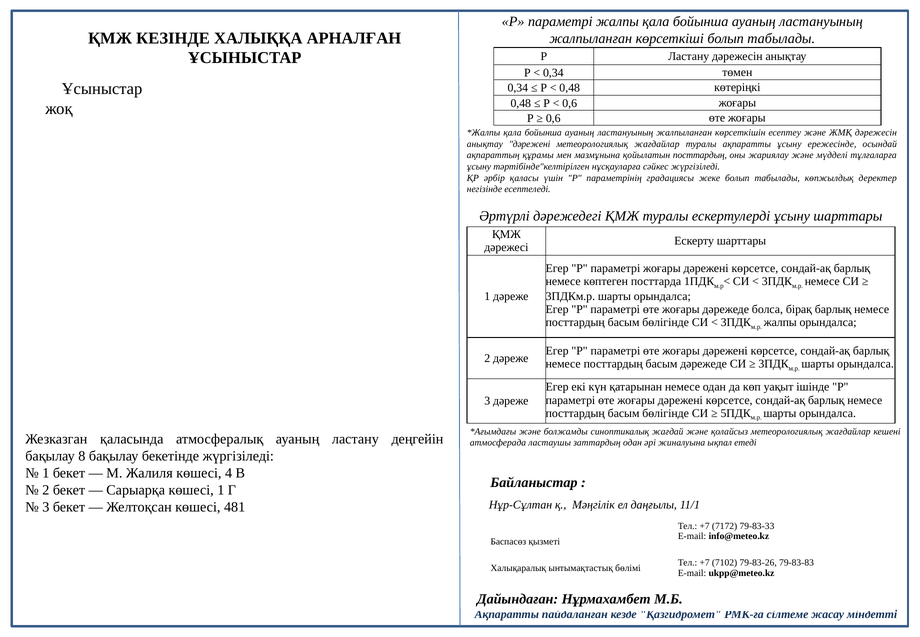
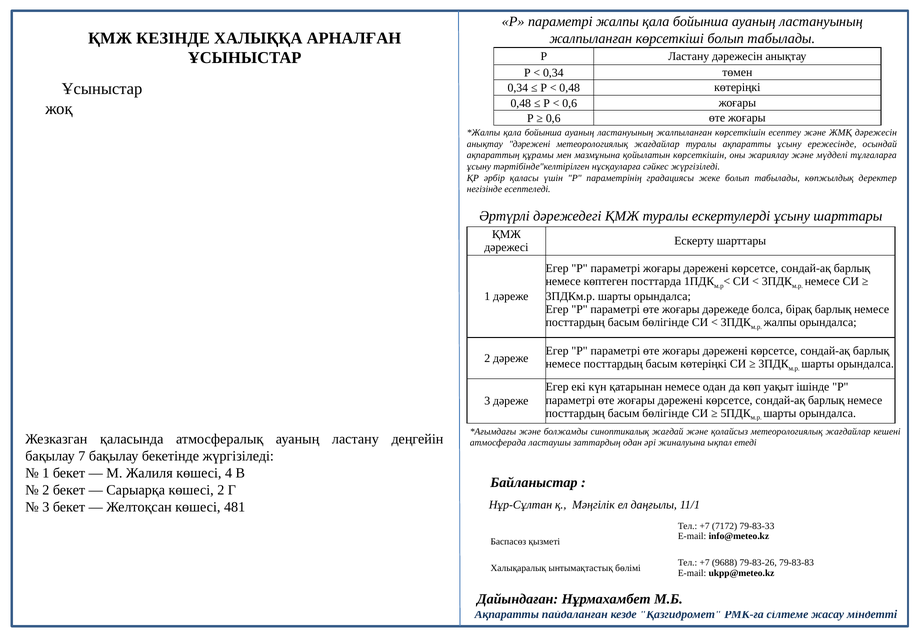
қойылатын посттардың: посттардың -> көрсеткішін (700, 155)
басым дәрежеде: дәрежеде -> көтеріңкі (704, 364)
8: 8 -> 7 (82, 456)
көшесі 1: 1 -> 2 (221, 490)
7102: 7102 -> 9688 (725, 563)
